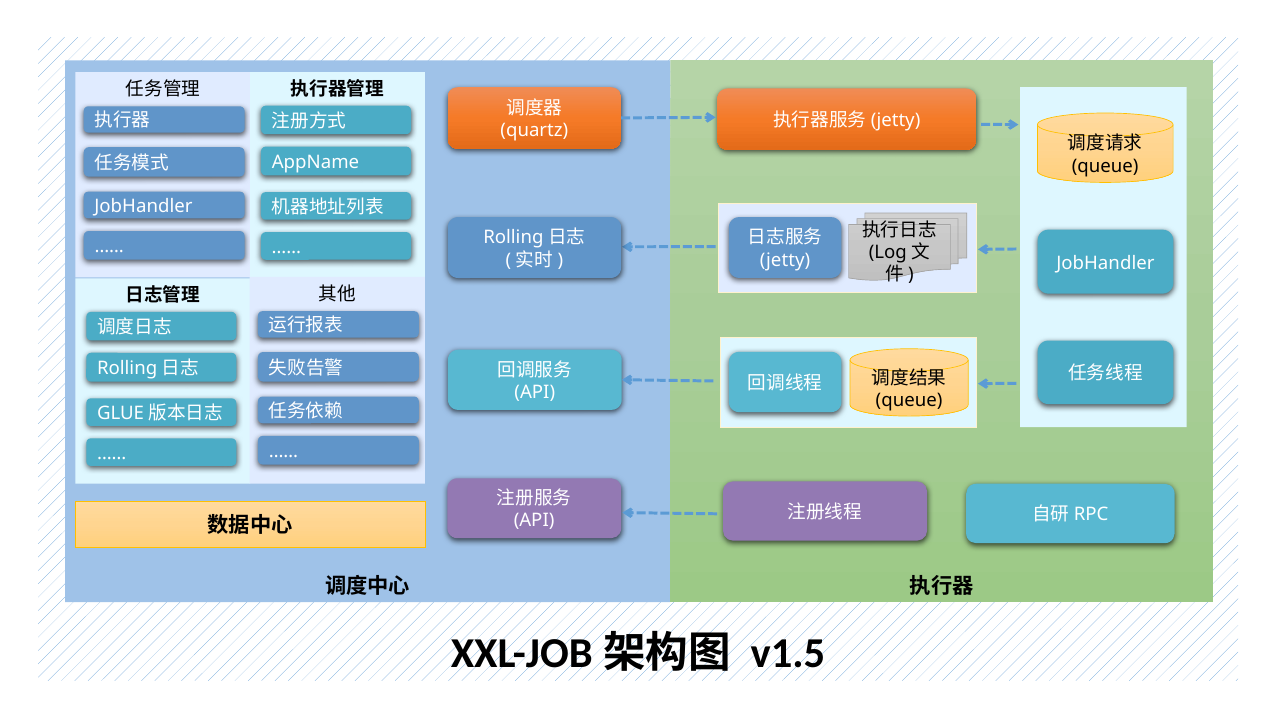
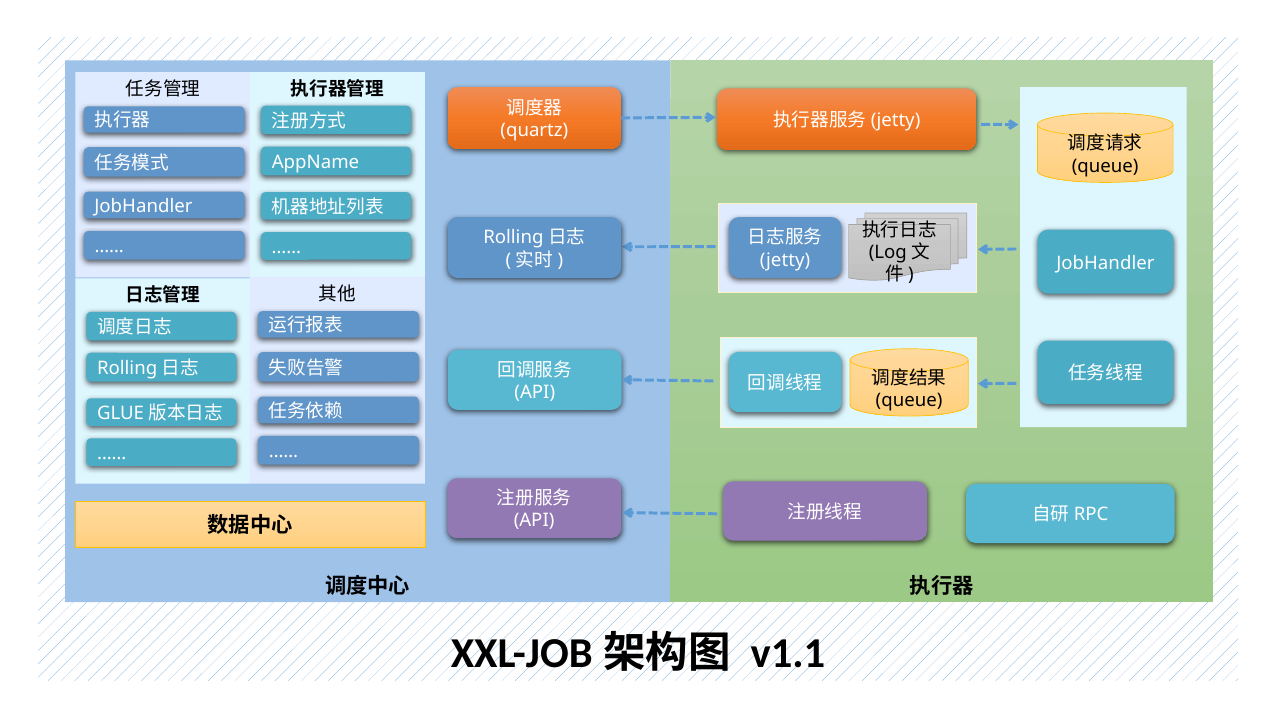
v1.5: v1.5 -> v1.1 (788, 654)
